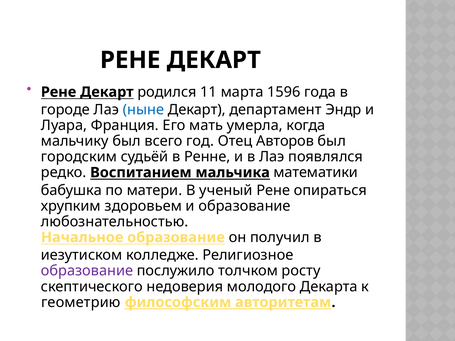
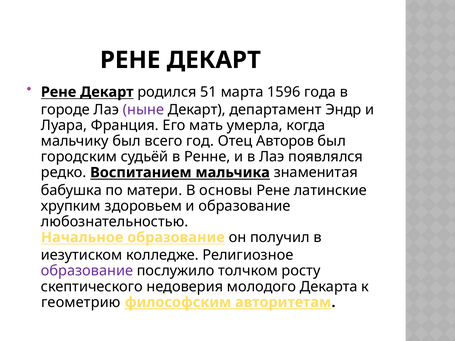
11: 11 -> 51 (209, 92)
ныне colour: blue -> purple (143, 110)
математики: математики -> знаменитая (316, 173)
ученый: ученый -> основы (226, 190)
опираться: опираться -> латинские (330, 190)
